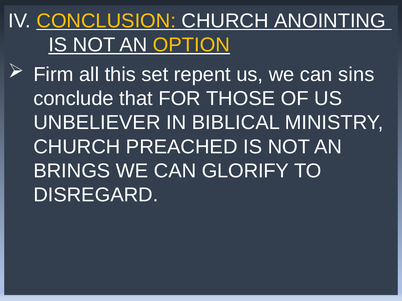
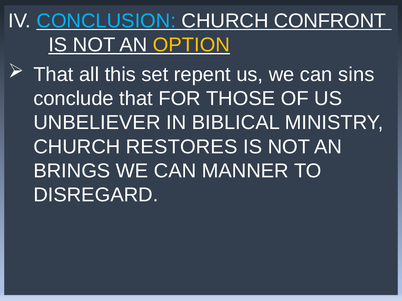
CONCLUSION colour: yellow -> light blue (106, 21)
ANOINTING: ANOINTING -> CONFRONT (330, 21)
Firm: Firm -> That (53, 75)
PREACHED: PREACHED -> RESTORES (182, 147)
GLORIFY: GLORIFY -> MANNER (245, 171)
